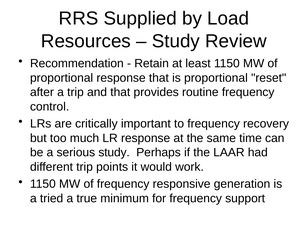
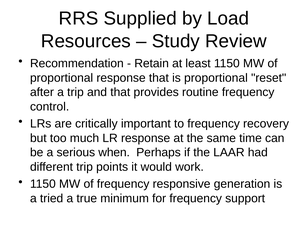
serious study: study -> when (114, 152)
